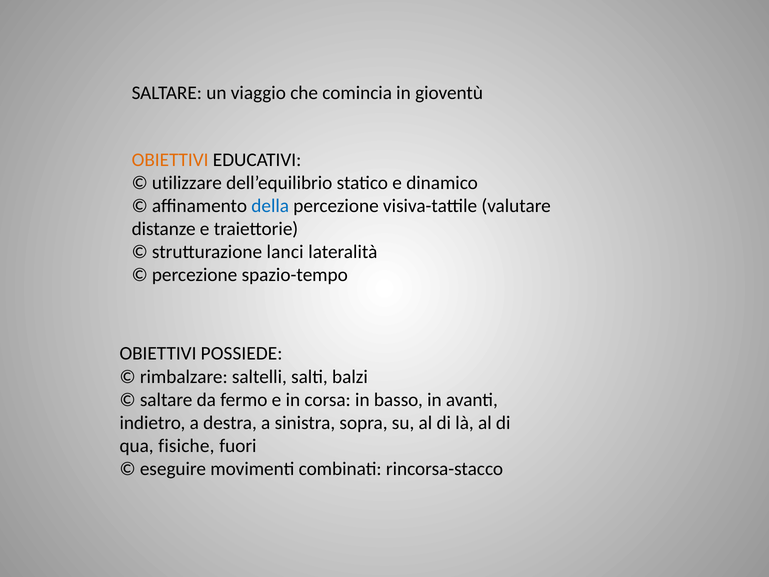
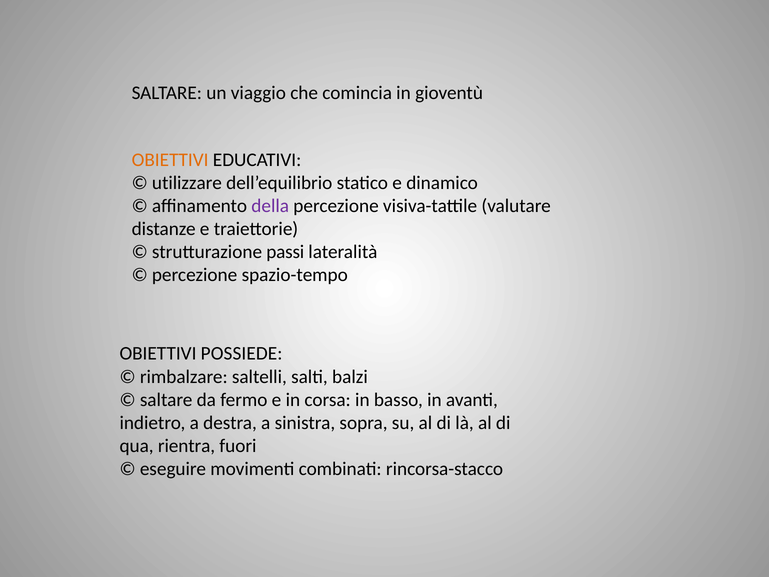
della colour: blue -> purple (270, 206)
lanci: lanci -> passi (285, 252)
fisiche: fisiche -> rientra (187, 446)
